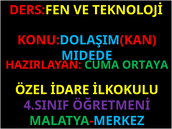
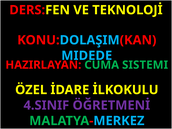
ORTAYA: ORTAYA -> SISTEMI (145, 65)
